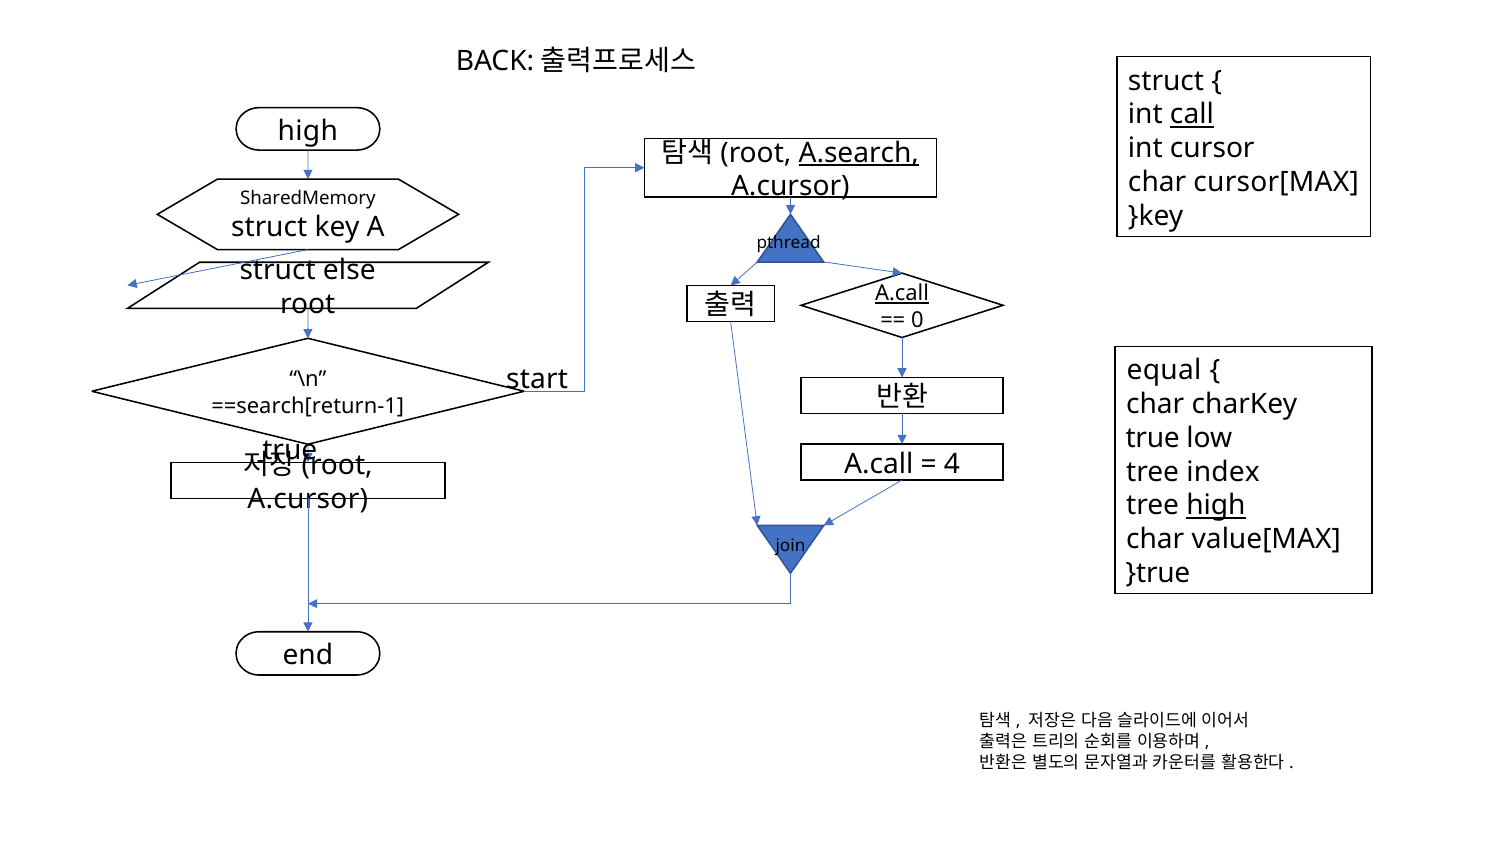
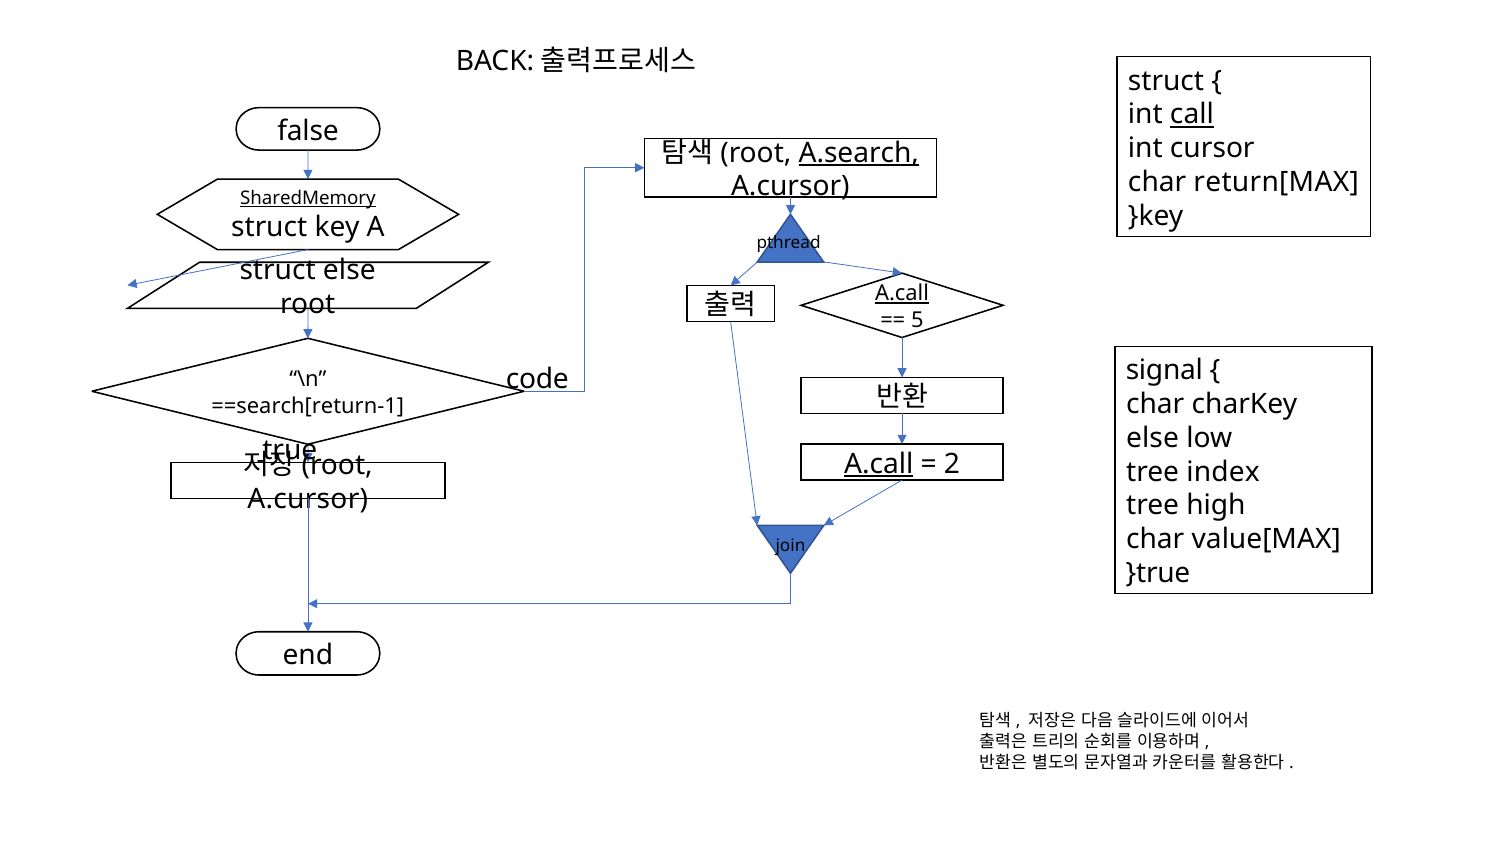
high: high -> false (308, 131)
cursor[MAX: cursor[MAX -> return[MAX (1276, 182)
SharedMemory underline: none -> present (308, 199)
0: 0 -> 5 (917, 320)
equal: equal -> signal (1164, 371)
start: start -> code (537, 379)
true: true -> else (1153, 438)
A.call underline: none -> present (879, 464)
4: 4 -> 2 (952, 464)
high underline: present -> none (1216, 506)
